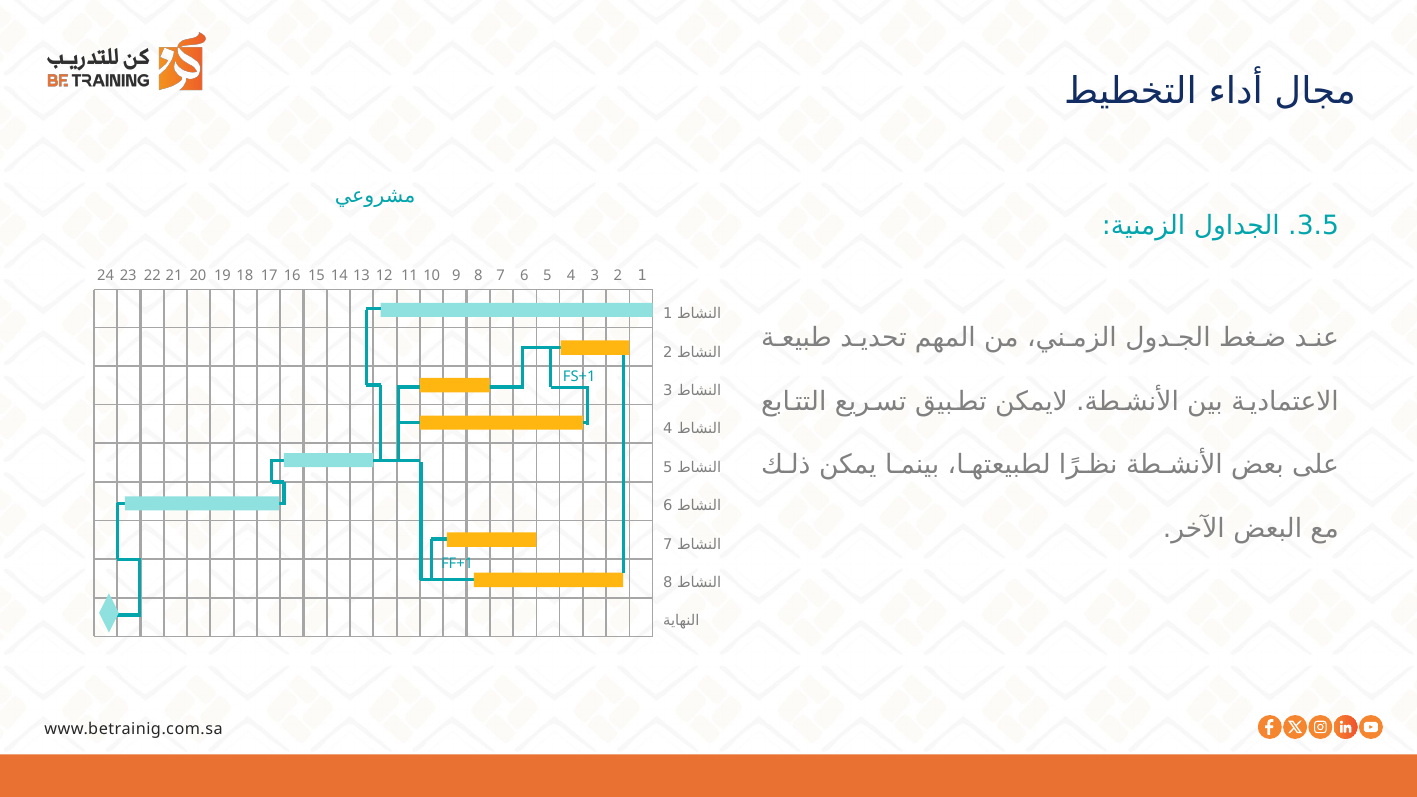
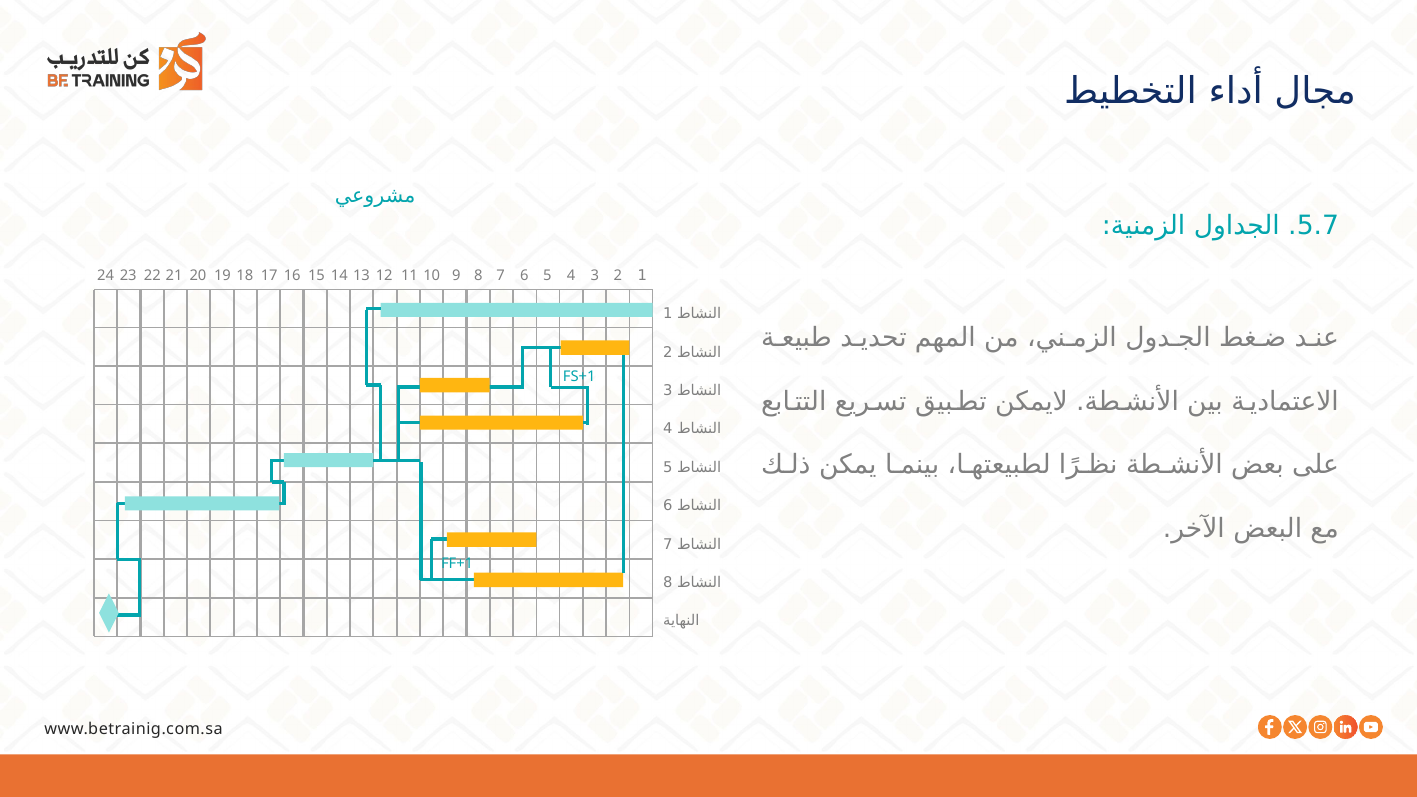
3.5: 3.5 -> 5.7 (1318, 226)
